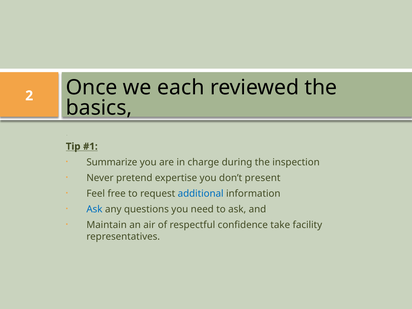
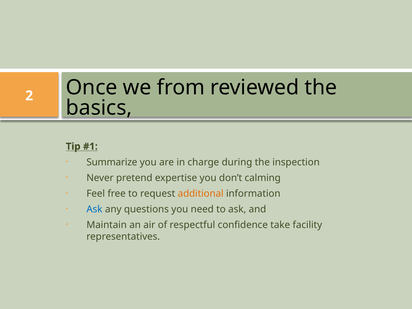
each: each -> from (181, 87)
present: present -> calming (263, 178)
additional colour: blue -> orange (201, 193)
